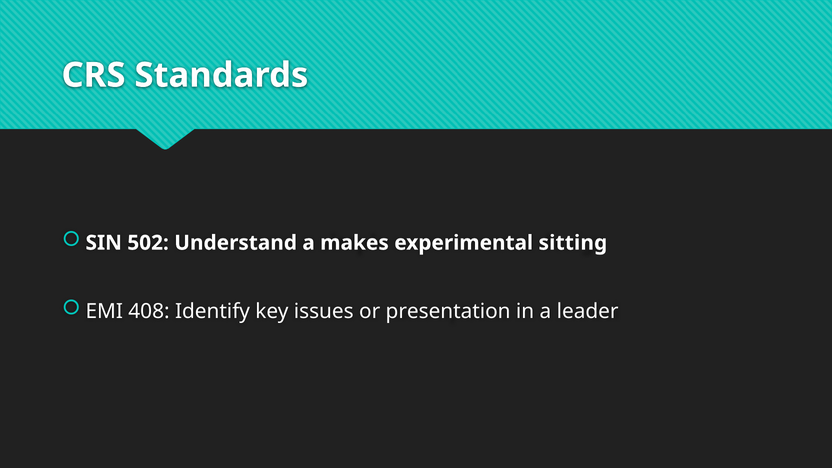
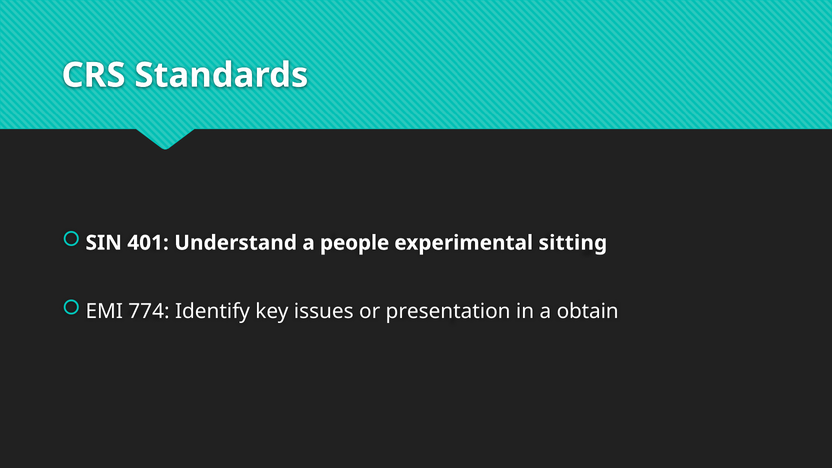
502: 502 -> 401 (148, 243)
makes: makes -> people (355, 243)
408: 408 -> 774 (149, 311)
leader: leader -> obtain (588, 311)
